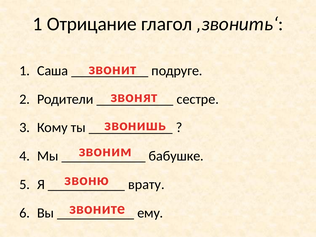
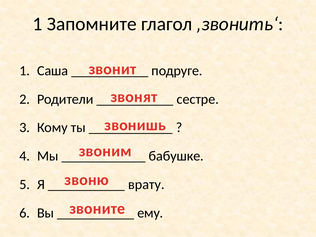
Отрицание: Отрицание -> Запомните (92, 24)
